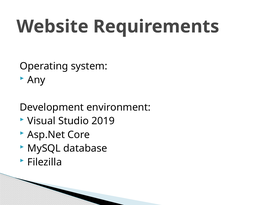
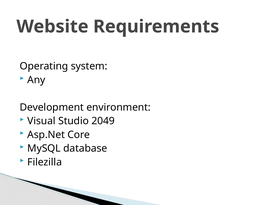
2019: 2019 -> 2049 (103, 121)
